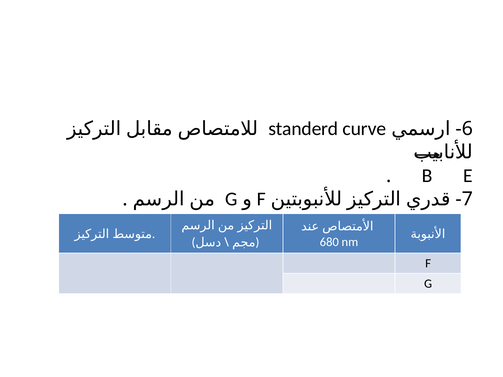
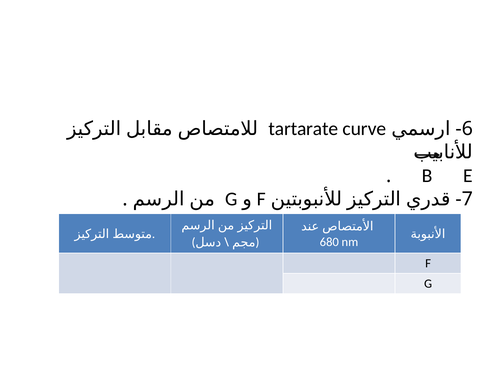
standerd: standerd -> tartarate (303, 129)
